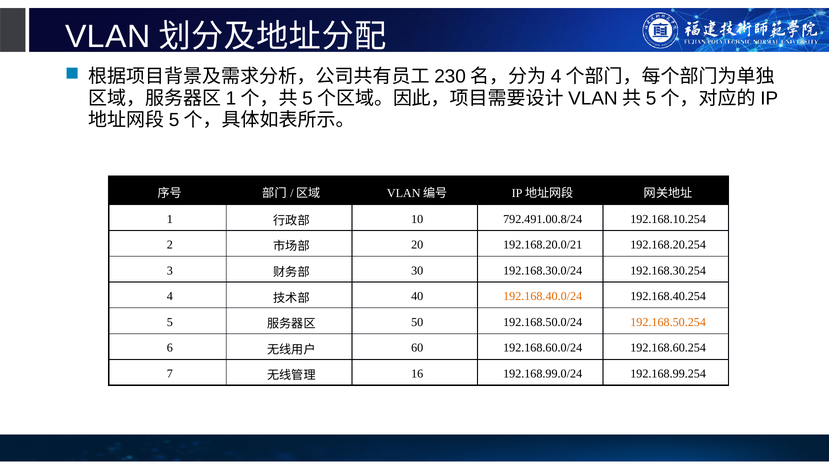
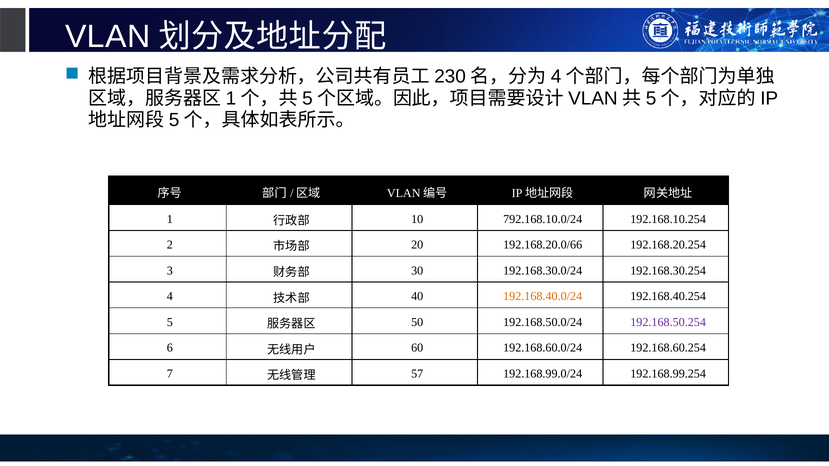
792.491.00.8/24: 792.491.00.8/24 -> 792.168.10.0/24 (543, 219)
192.168.20.0/21: 192.168.20.0/21 -> 192.168.20.0/66 (543, 245)
192.168.50.254 colour: orange -> purple (668, 322)
16: 16 -> 57 (417, 374)
